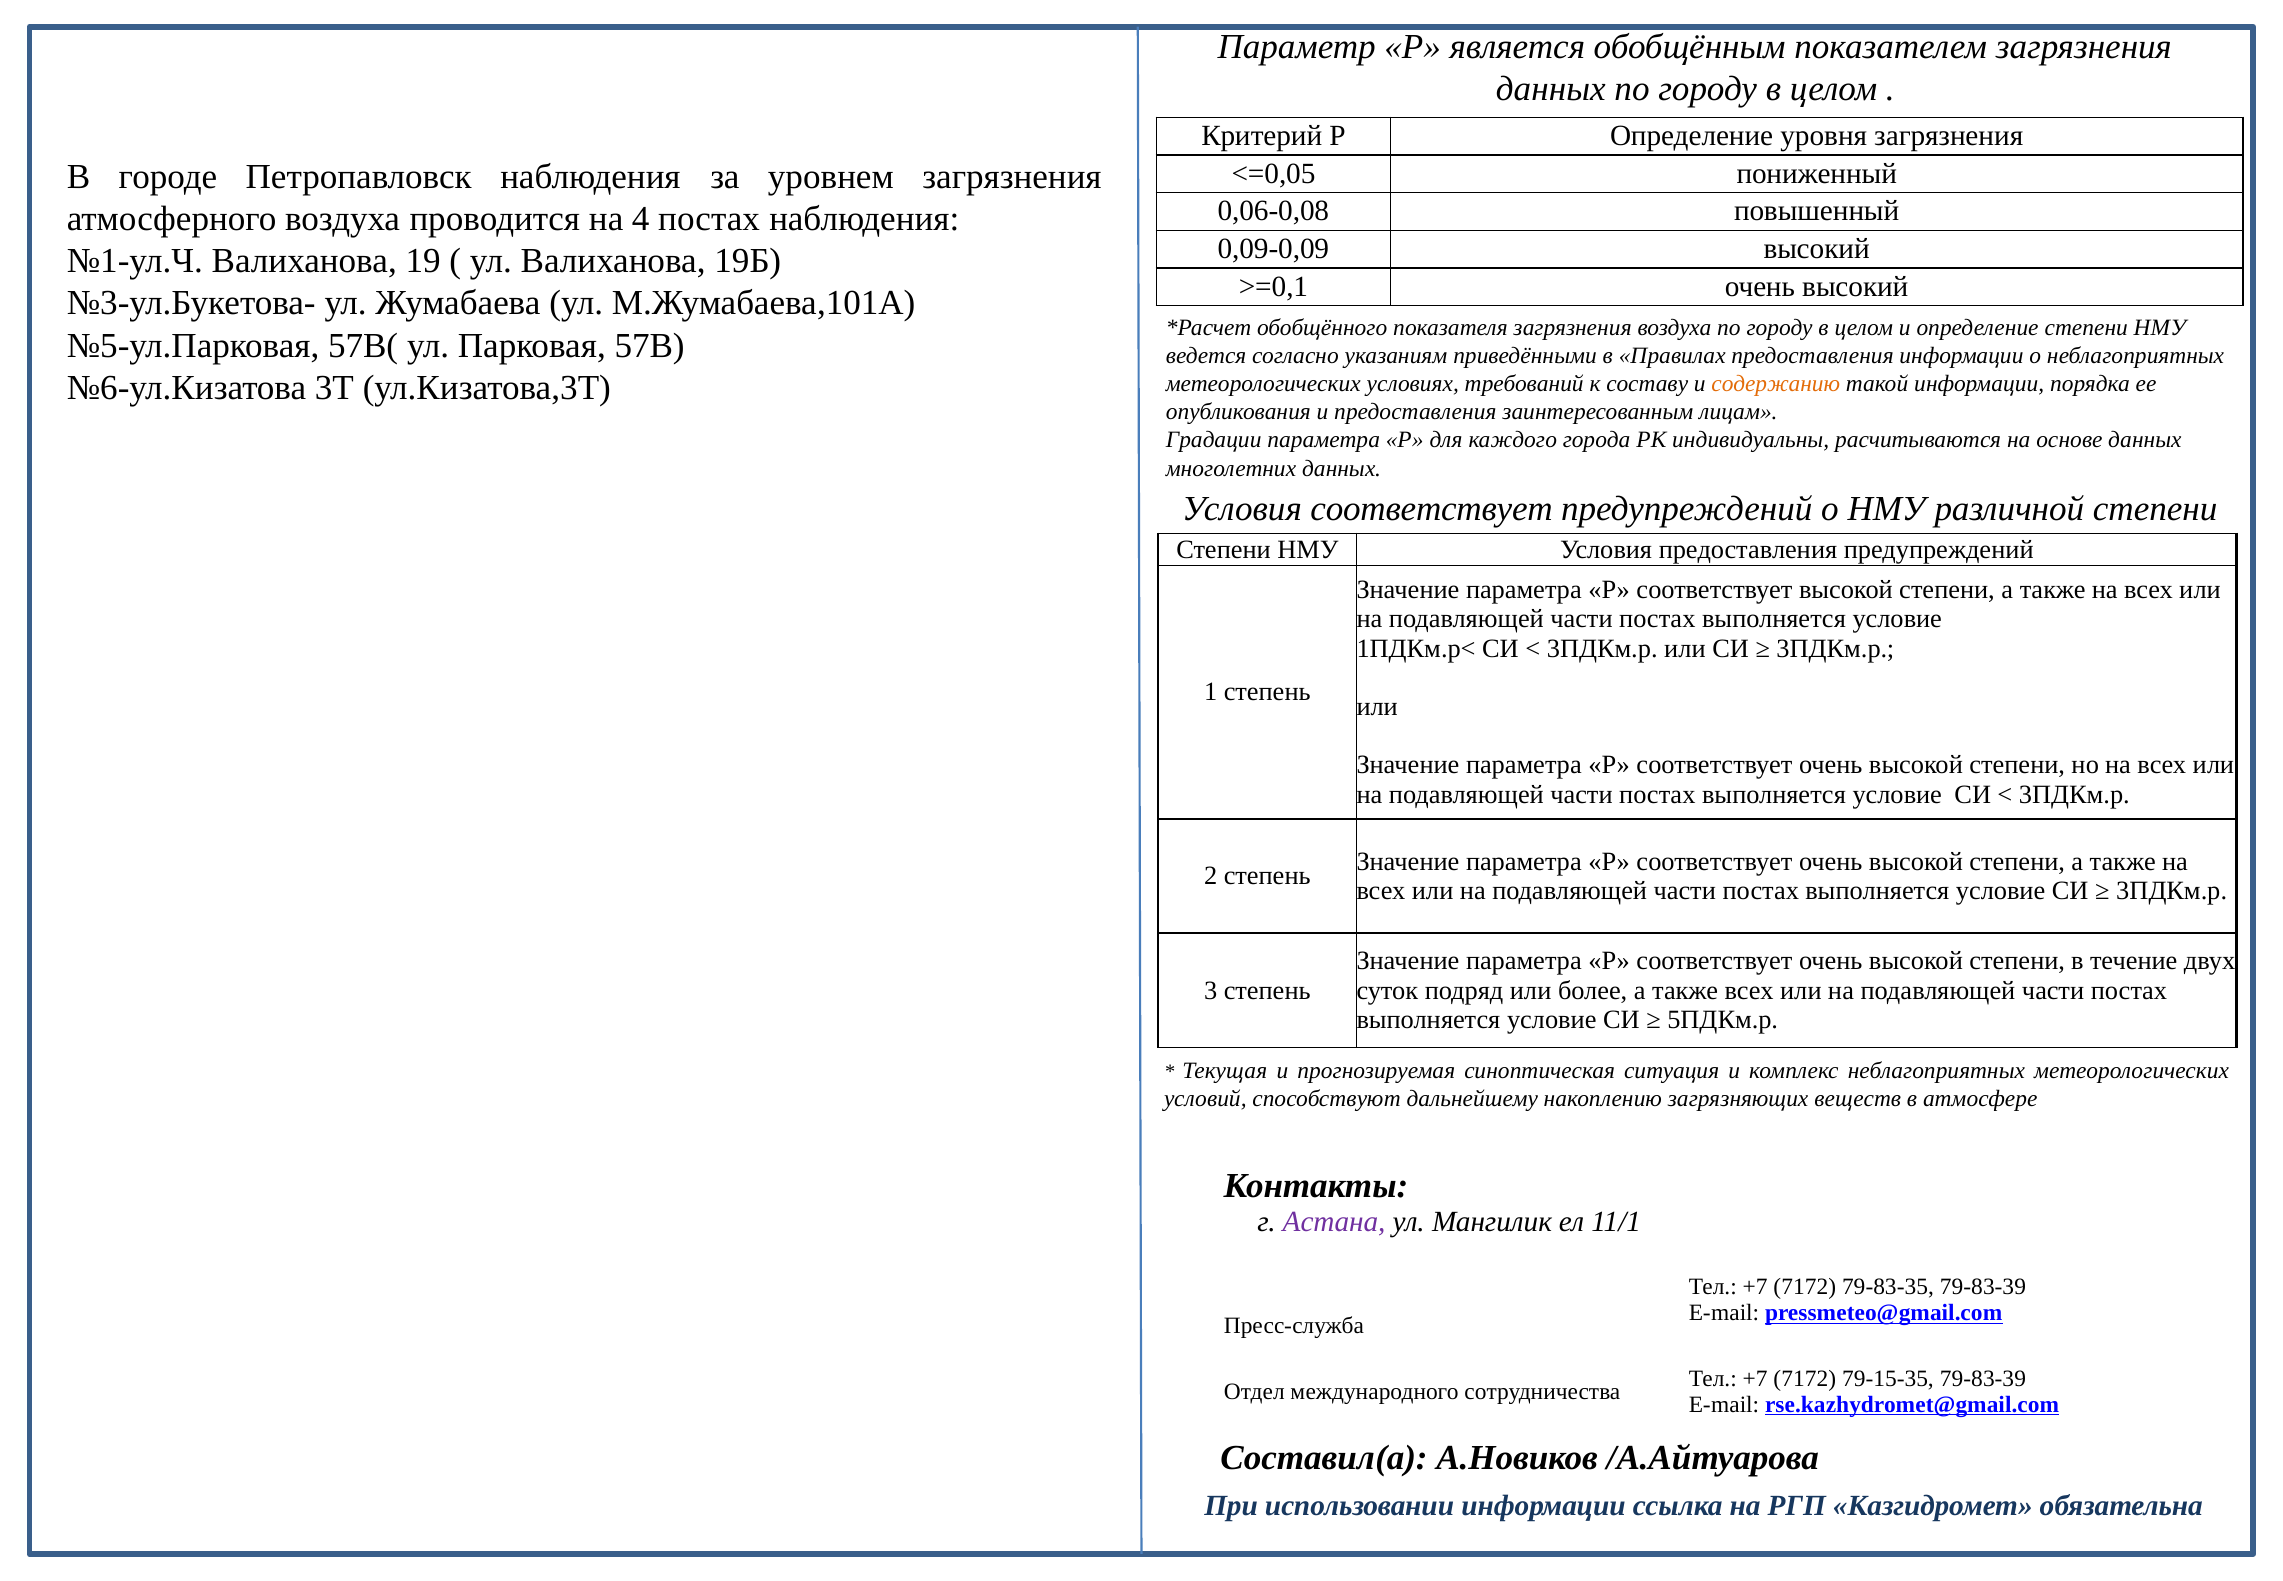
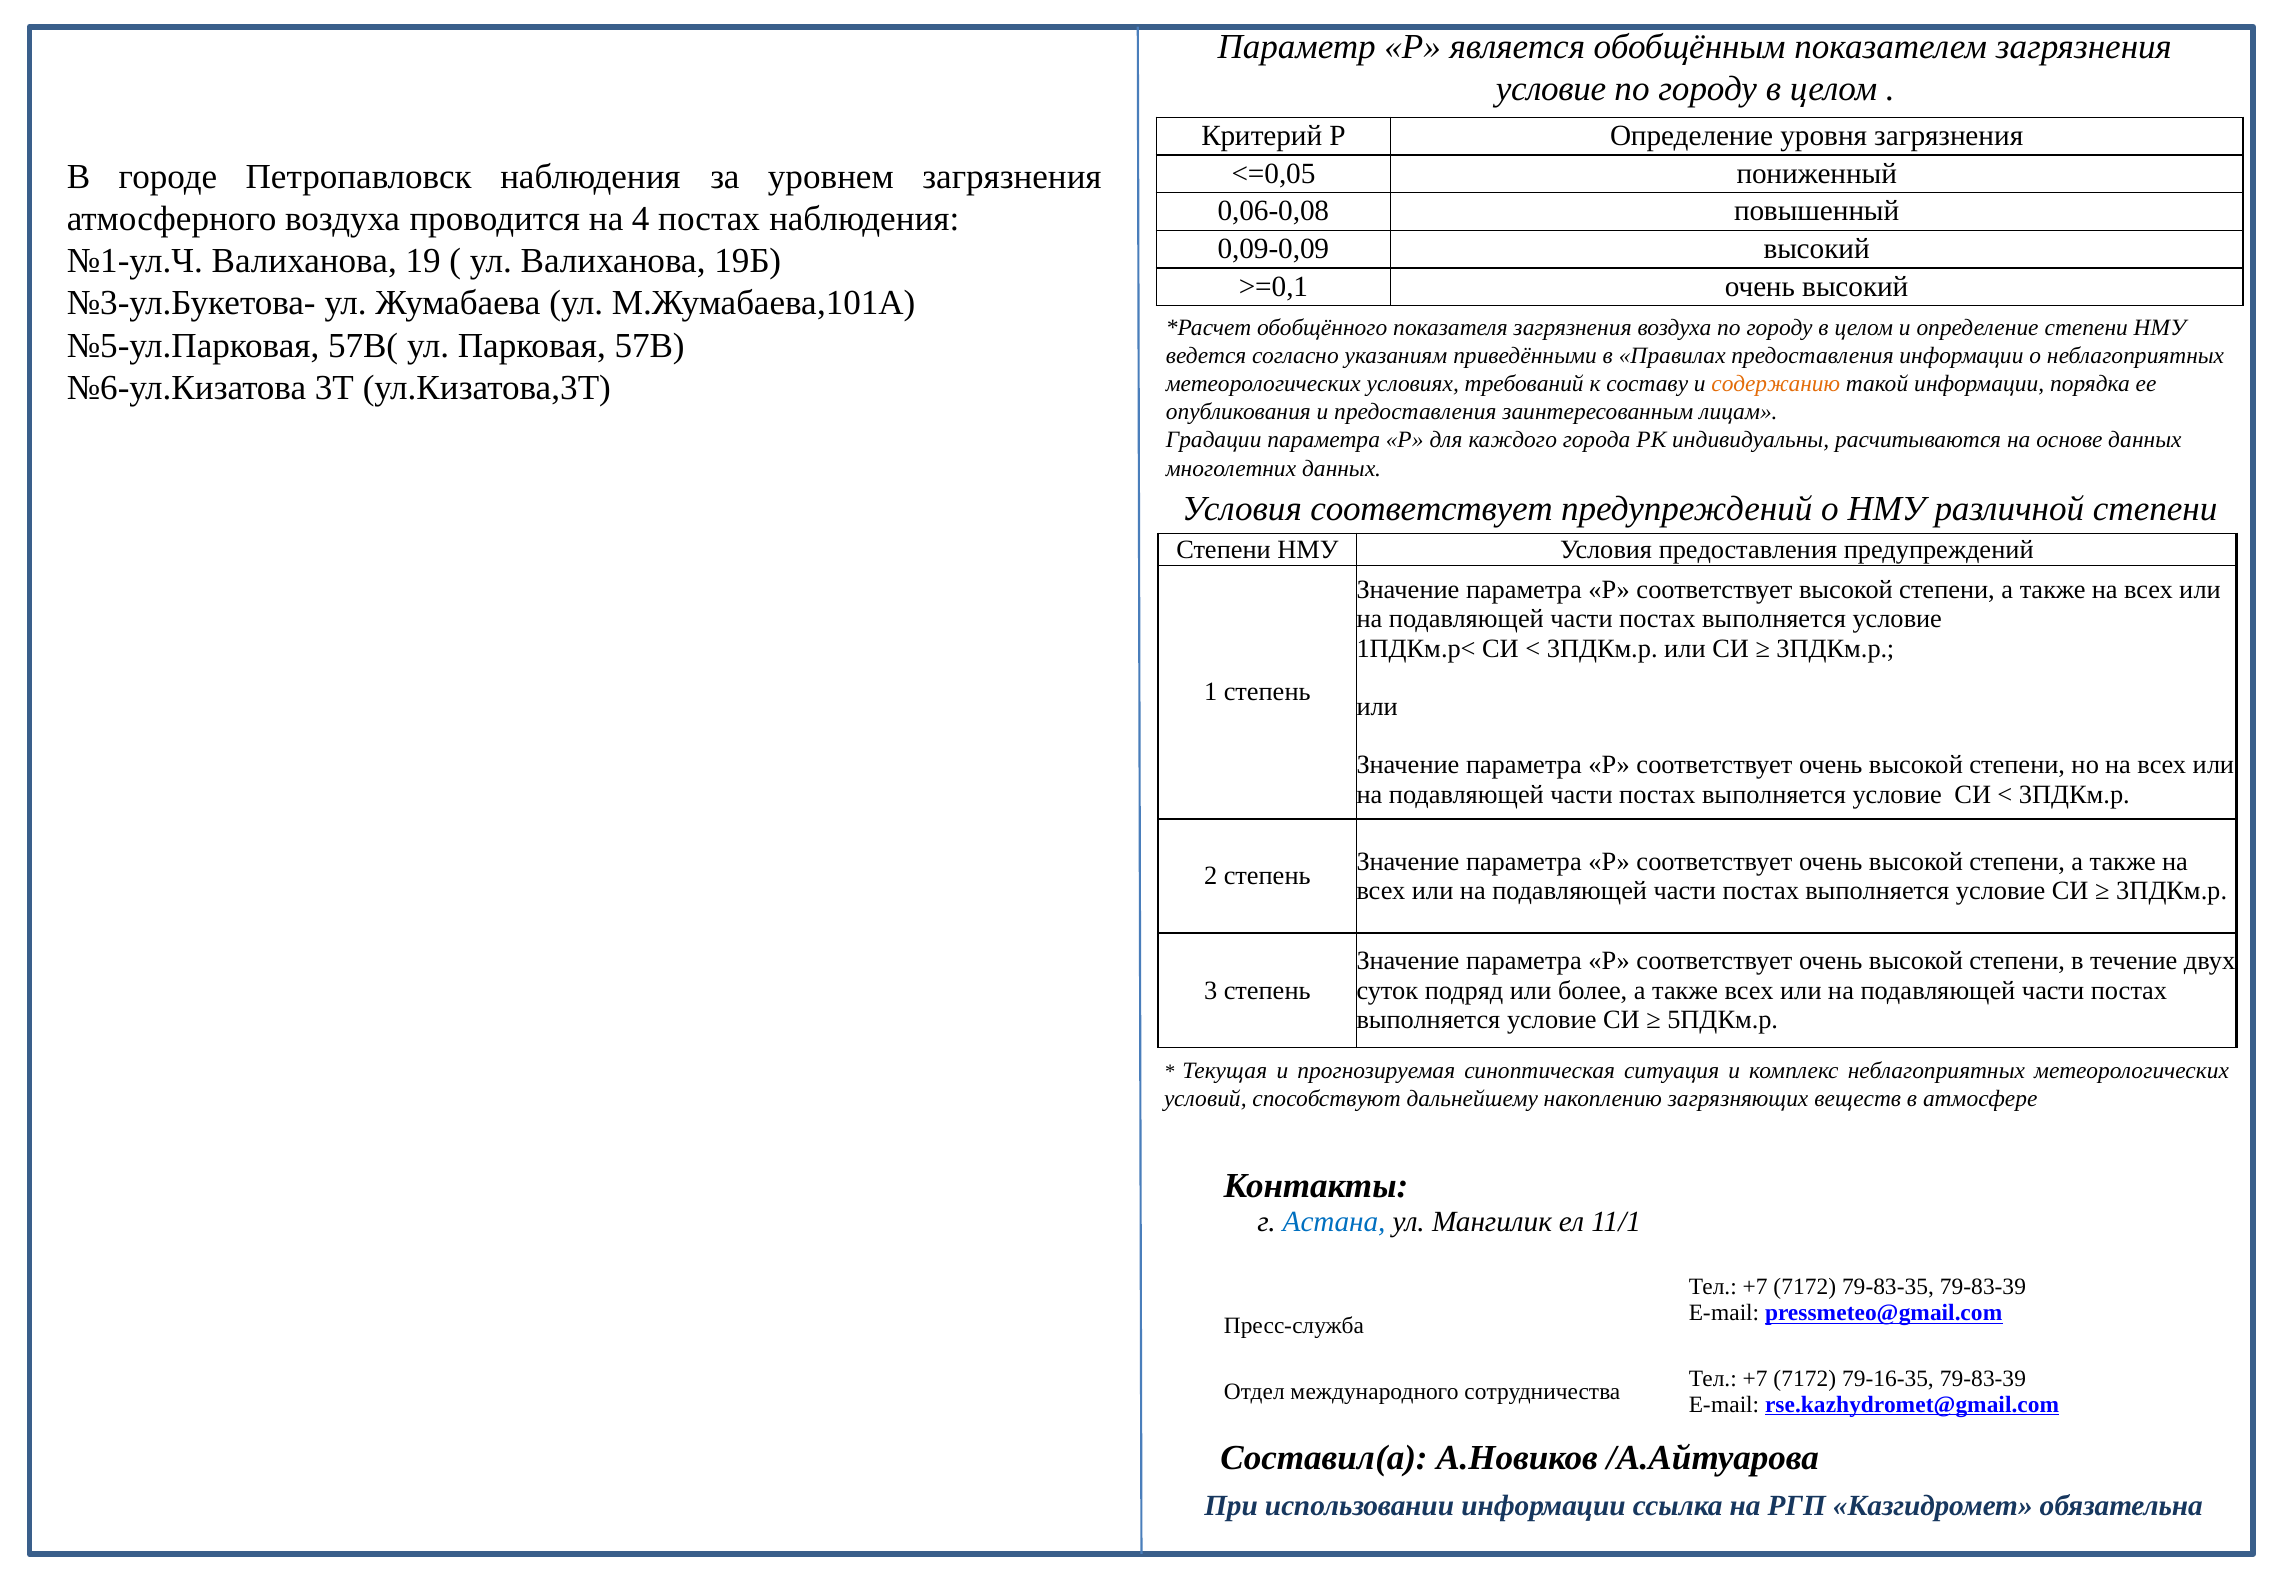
данных: данных -> условие (1551, 89)
Астана colour: purple -> blue (1334, 1222)
79-15-35: 79-15-35 -> 79-16-35 (1888, 1378)
